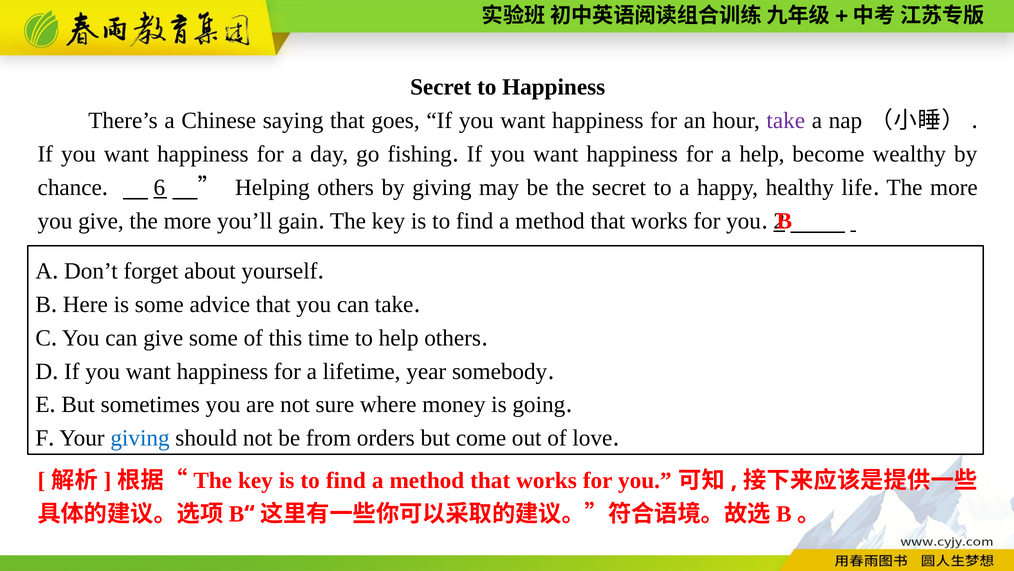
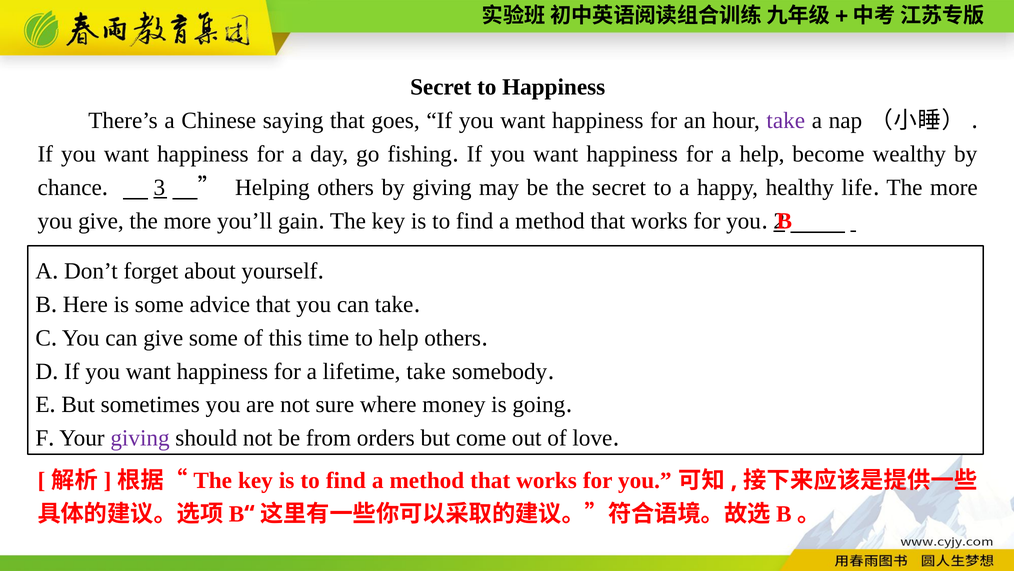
6: 6 -> 3 (159, 187)
lifetime year: year -> take (426, 371)
giving colour: blue -> purple (140, 438)
